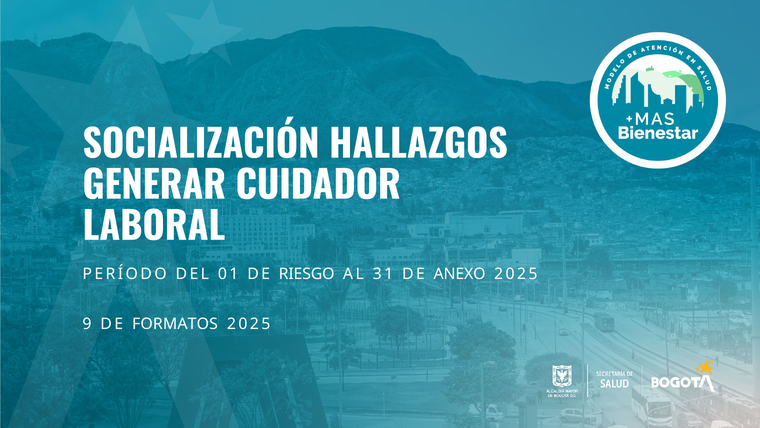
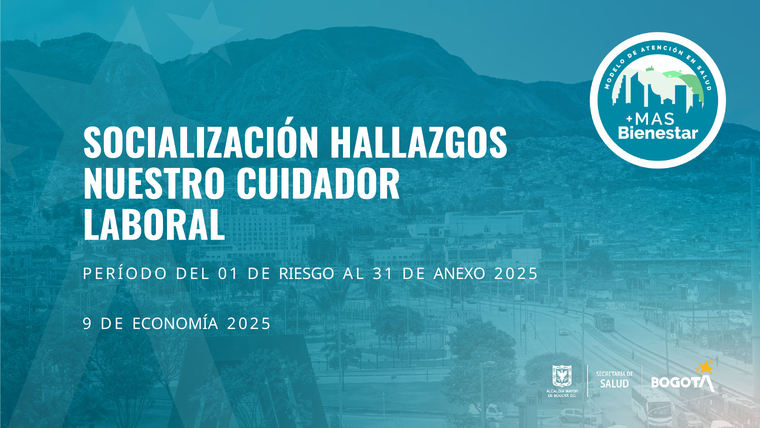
GENERAR: GENERAR -> NUESTRO (154, 186)
FORMATOS: FORMATOS -> ECONOMÍA (175, 324)
